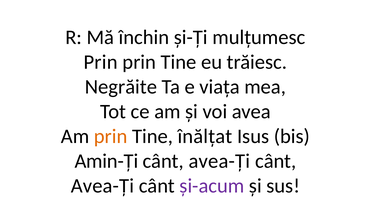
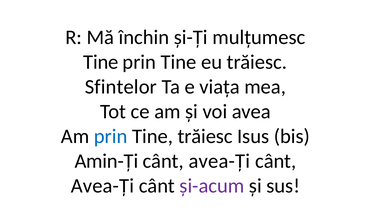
Prin: Prin -> Tine (101, 62)
Negrăite: Negrăite -> Sfintelor (121, 87)
prin colour: orange -> blue (111, 136)
Tine înălțat: înălțat -> trăiesc (205, 136)
